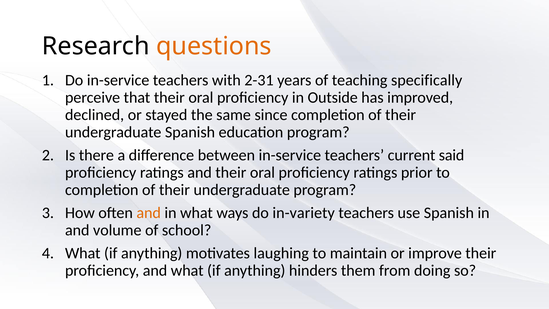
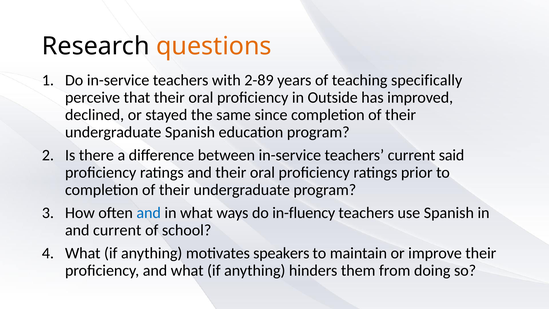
2-31: 2-31 -> 2-89 (259, 80)
and colour: orange -> blue (149, 213)
in-variety: in-variety -> in-fluency (304, 213)
and volume: volume -> current (117, 230)
laughing: laughing -> speakers (281, 253)
